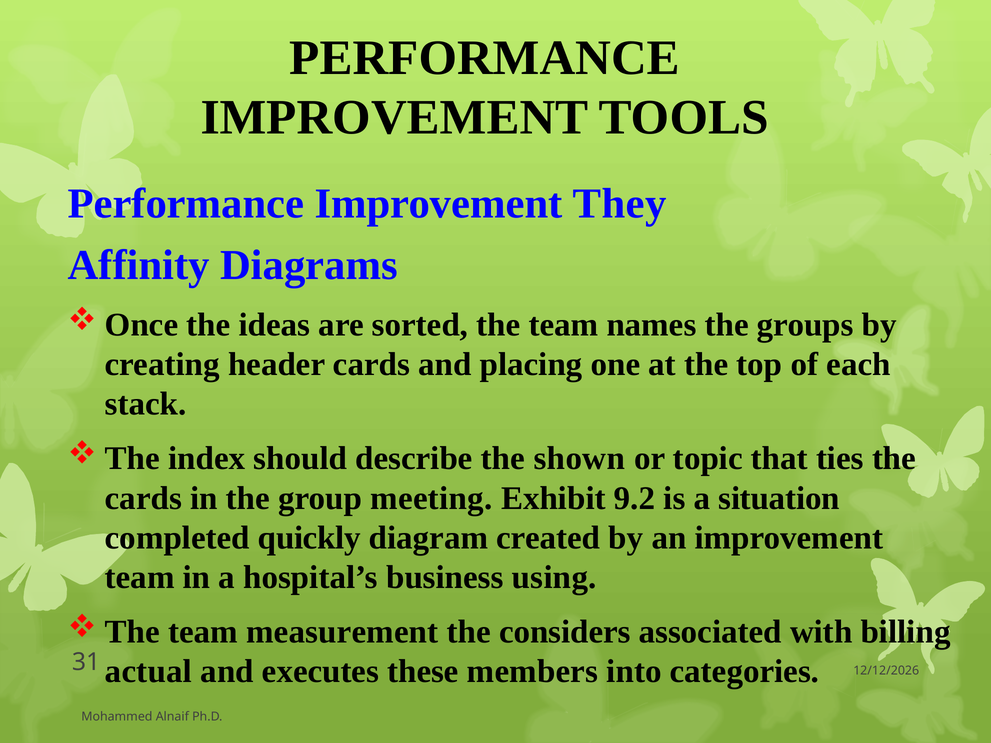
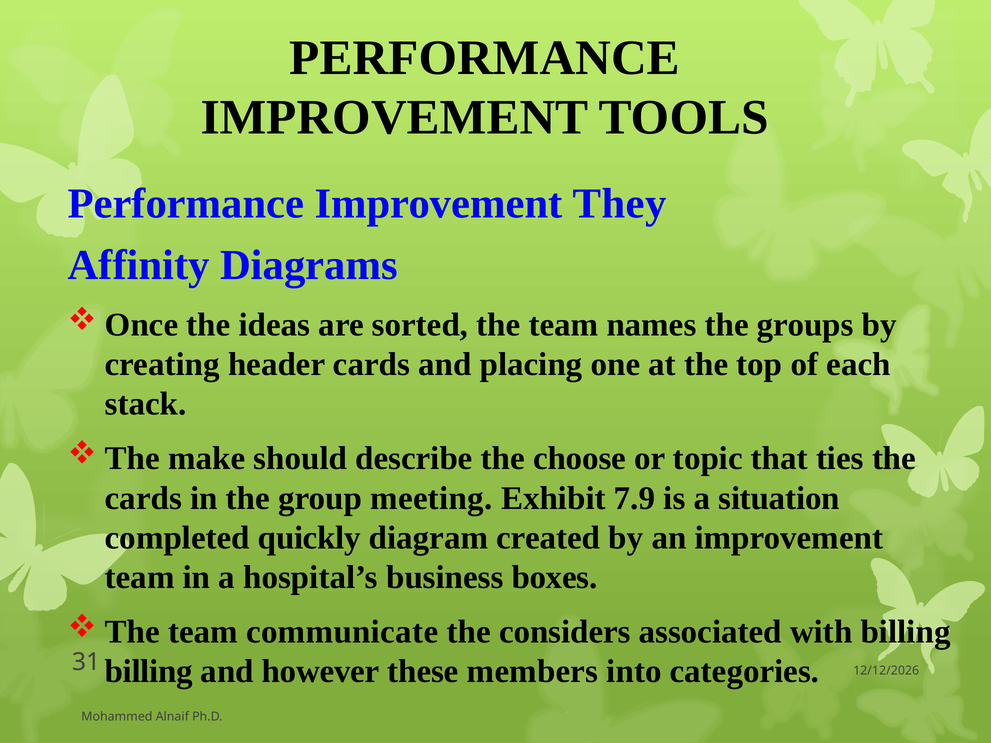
index: index -> make (207, 459)
shown: shown -> choose (580, 459)
9.2: 9.2 -> 7.9 (635, 498)
using: using -> boxes (555, 578)
measurement: measurement -> communicate (342, 632)
actual: actual -> billing (149, 672)
executes: executes -> however (321, 672)
